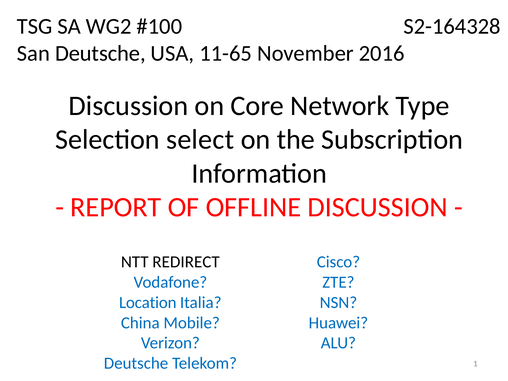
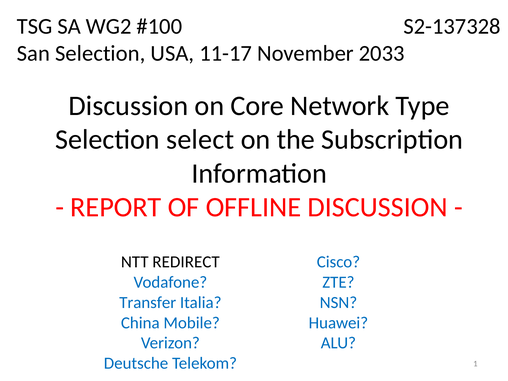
S2-164328: S2-164328 -> S2-137328 (452, 26)
San Deutsche: Deutsche -> Selection (100, 54)
11-65: 11-65 -> 11-17 (226, 54)
2016: 2016 -> 2033 (382, 54)
Location: Location -> Transfer (148, 302)
